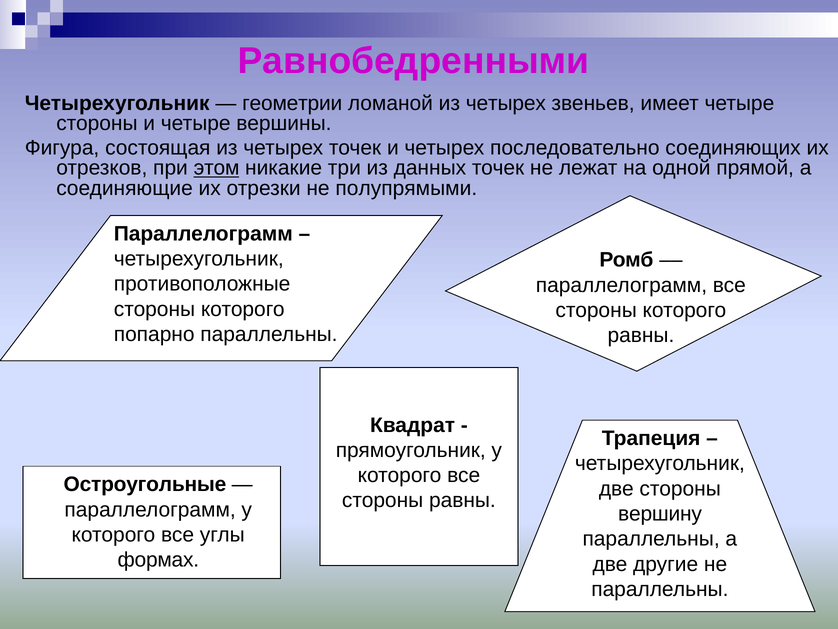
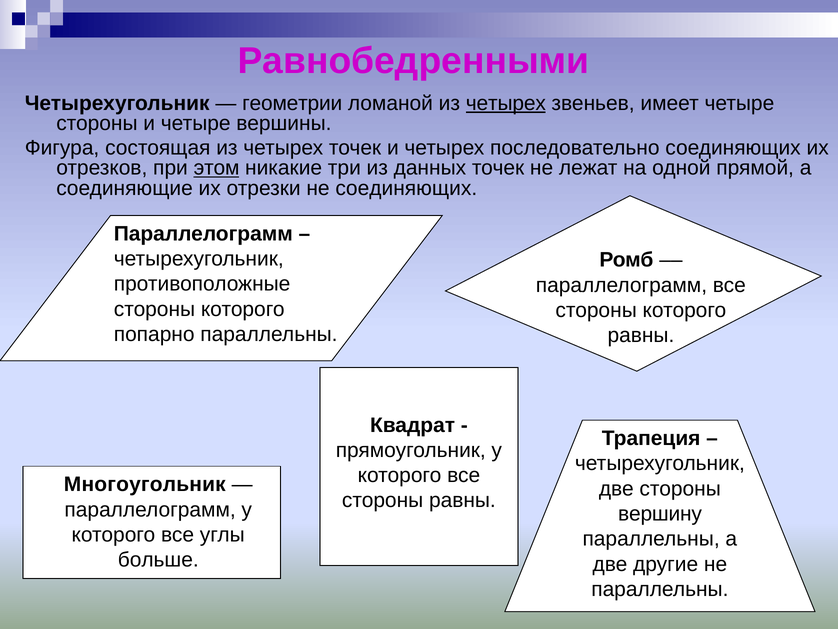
четырех underline: none -> present (506, 103)
не полупрямыми: полупрямыми -> соединяющих (406, 188)
Остроугольные: Остроугольные -> Многоугольник (145, 484)
формах: формах -> больше (158, 560)
